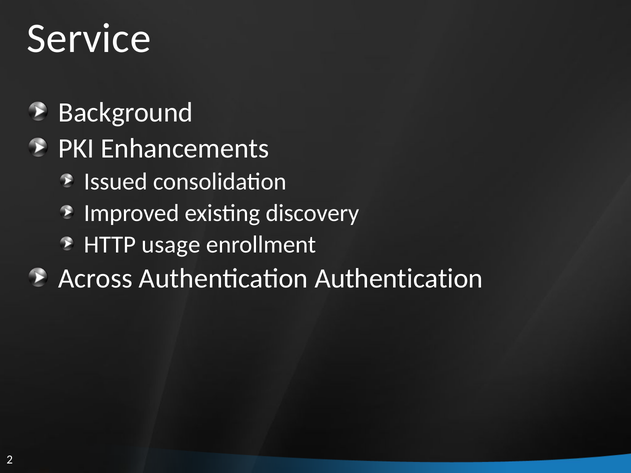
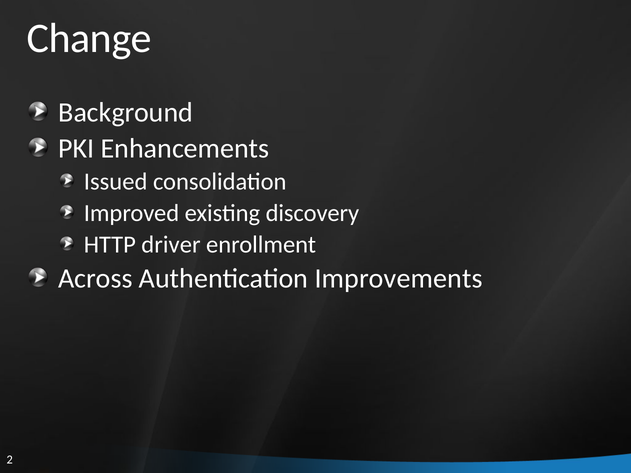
Service: Service -> Change (89, 38)
usage: usage -> driver (171, 245)
Authentication Authentication: Authentication -> Improvements (399, 279)
